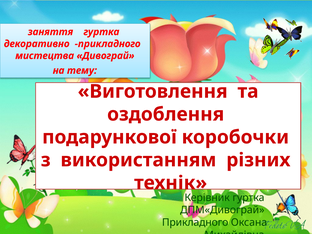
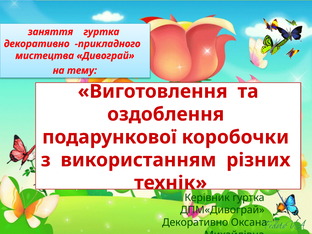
Прикладного: Прикладного -> Декоративно (195, 223)
